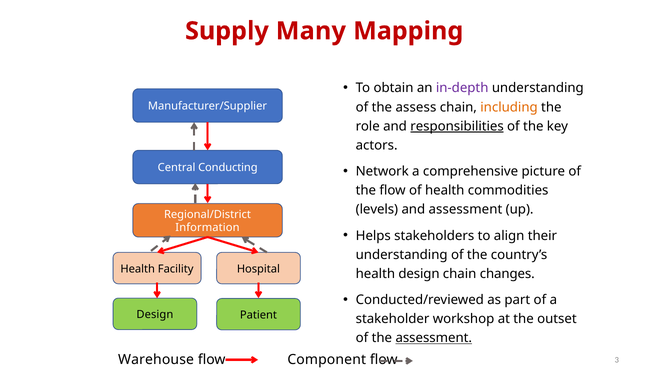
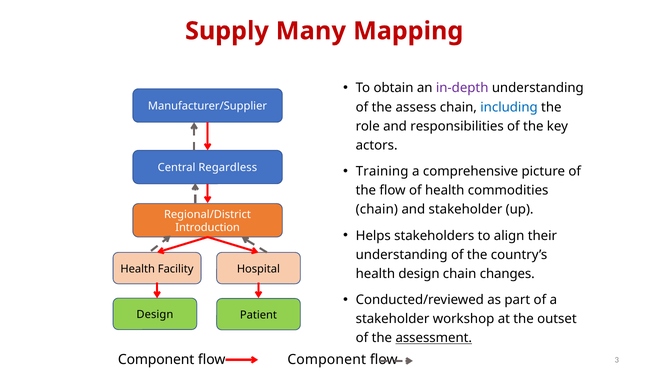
including colour: orange -> blue (509, 107)
responsibilities underline: present -> none (457, 126)
Network: Network -> Training (382, 171)
Conducting: Conducting -> Regardless (228, 168)
levels: levels -> chain (377, 210)
and assessment: assessment -> stakeholder (465, 210)
Information: Information -> Introduction (208, 228)
Warehouse: Warehouse -> Component (156, 359)
